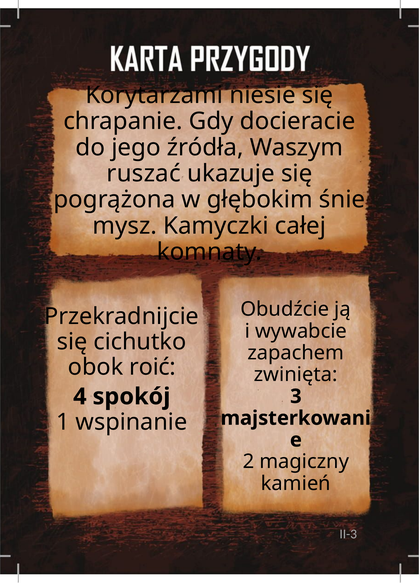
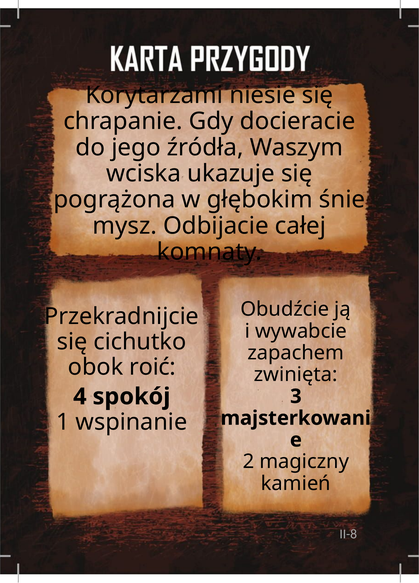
ruszać: ruszać -> wciska (144, 174)
Kamyczki: Kamyczki -> Odbijacie (216, 226)
II-3: II-3 -> II-8 (348, 534)
